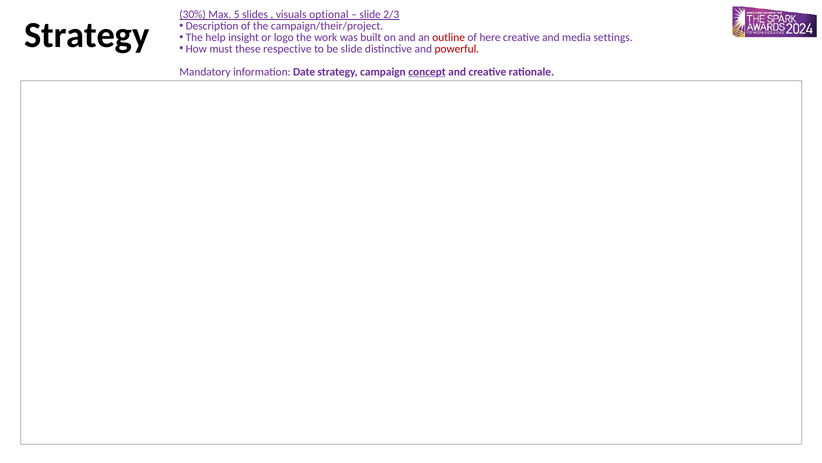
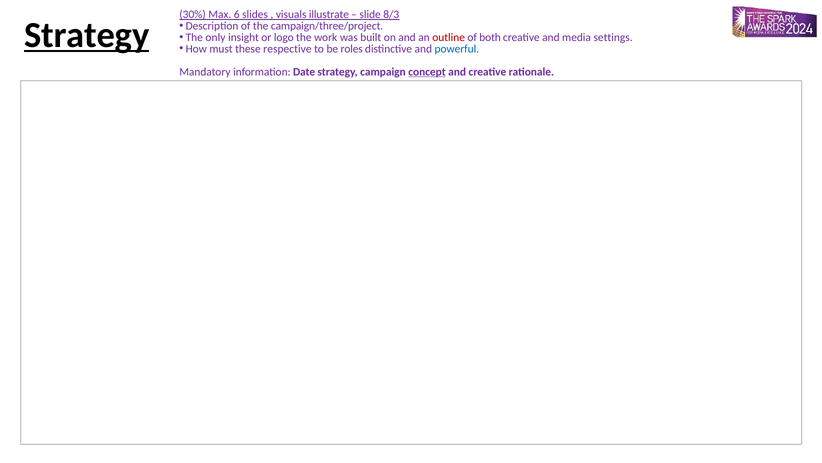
5: 5 -> 6 (237, 15)
optional: optional -> illustrate (329, 15)
2/3: 2/3 -> 8/3 (391, 15)
campaign/their/project: campaign/their/project -> campaign/three/project (327, 26)
Strategy underline: none -> present (87, 35)
help: help -> only (215, 37)
here: here -> both (490, 37)
be slide: slide -> roles (352, 49)
powerful colour: red -> blue (457, 49)
